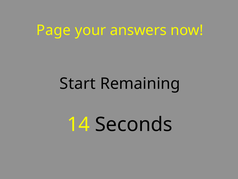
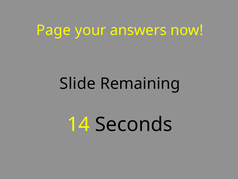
Start: Start -> Slide (78, 83)
